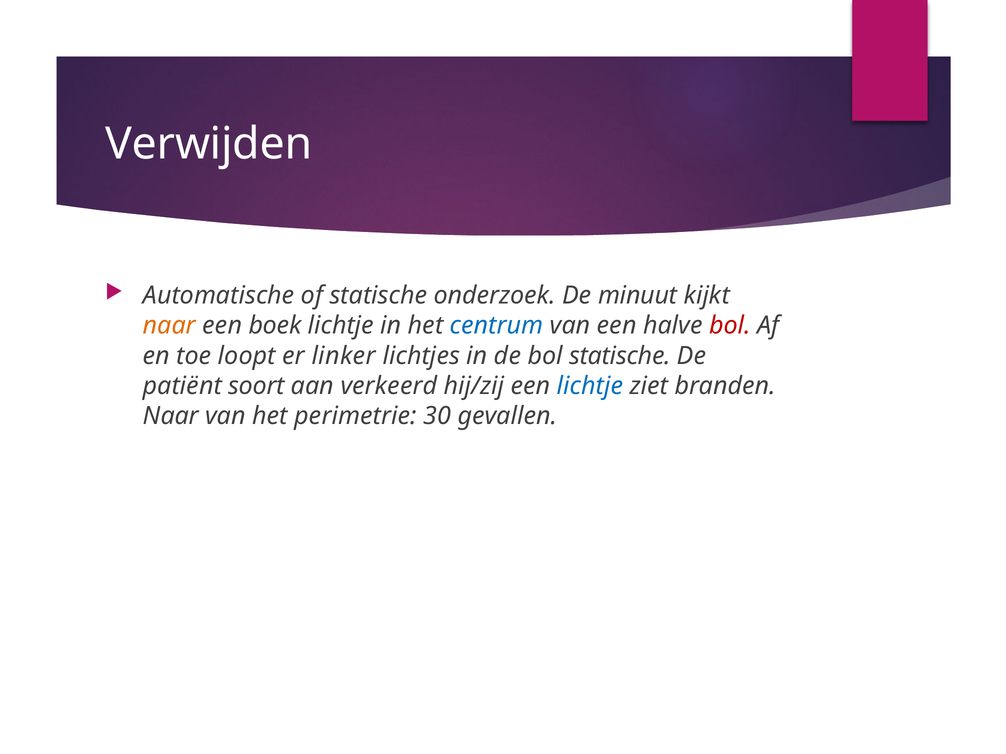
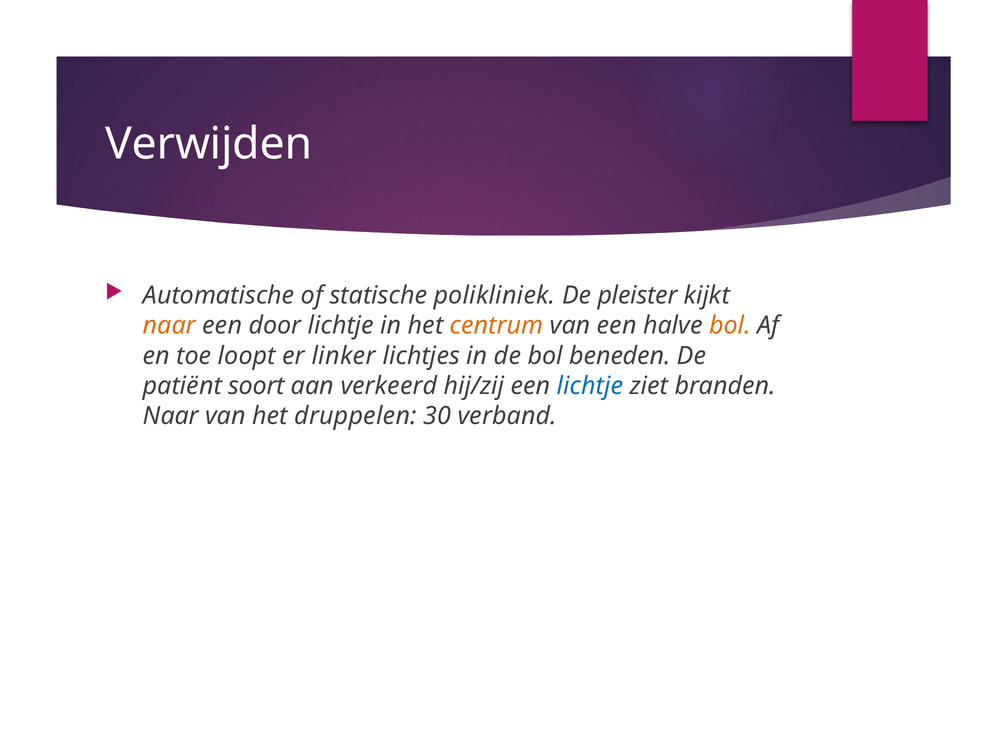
onderzoek: onderzoek -> polikliniek (495, 296)
minuut: minuut -> pleister (638, 296)
boek: boek -> door (275, 326)
centrum colour: blue -> orange (497, 326)
bol colour: red -> orange (730, 326)
bol statische: statische -> beneden (620, 356)
perimetrie: perimetrie -> druppelen (356, 416)
gevallen: gevallen -> verband (507, 416)
